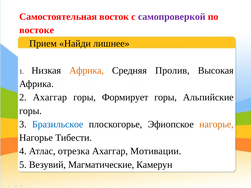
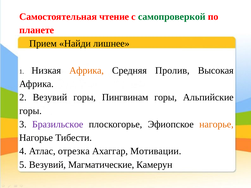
восток: восток -> чтение (114, 17)
самопроверкой colour: purple -> green (172, 17)
востоке: востоке -> планете (37, 30)
2 Ахаггар: Ахаггар -> Везувий (50, 97)
Формирует: Формирует -> Пингвинам (125, 97)
Бразильское colour: blue -> purple (58, 124)
